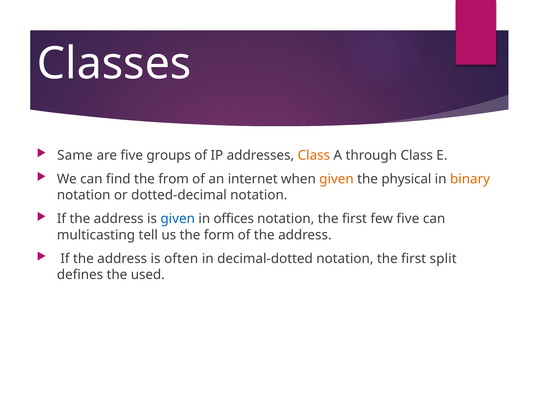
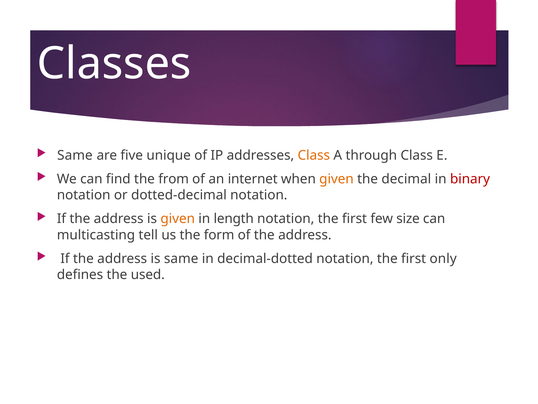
groups: groups -> unique (169, 155)
physical: physical -> decimal (406, 179)
binary colour: orange -> red (470, 179)
given colour: blue -> orange (178, 219)
offices: offices -> length (234, 219)
few five: five -> size (408, 219)
is often: often -> same (181, 258)
split: split -> only (443, 258)
